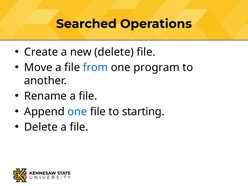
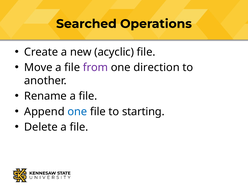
new delete: delete -> acyclic (114, 52)
from colour: blue -> purple (95, 67)
program: program -> direction (157, 67)
